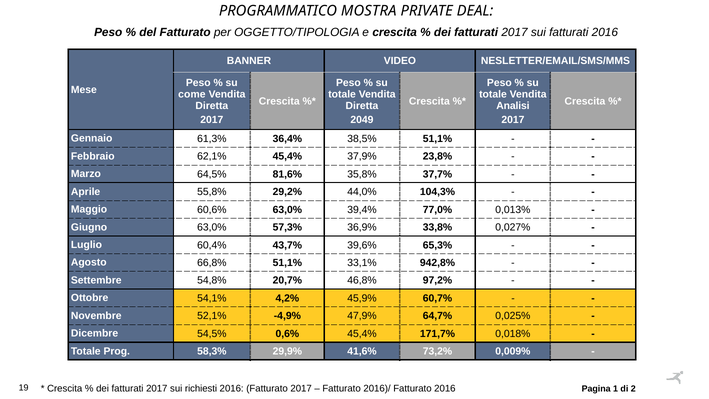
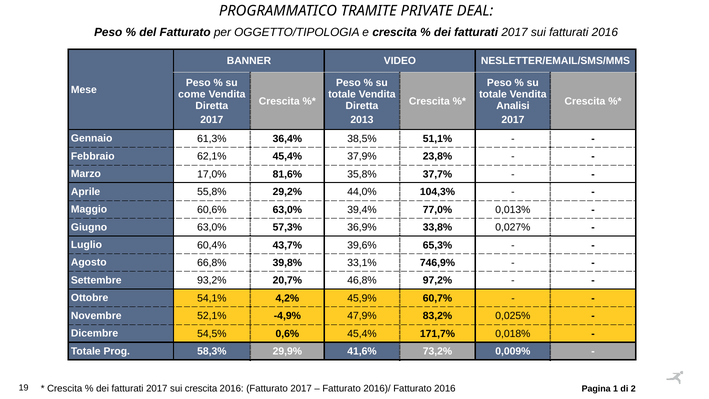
MOSTRA: MOSTRA -> TRAMITE (369, 11)
2049: 2049 -> 2013 (362, 120)
64,5%: 64,5% -> 17,0% (212, 174)
66,8% 51,1%: 51,1% -> 39,8% (287, 263)
942,8%: 942,8% -> 746,9% (437, 263)
54,8%: 54,8% -> 93,2% (212, 280)
64,7%: 64,7% -> 83,2% (437, 316)
sui richiesti: richiesti -> crescita (201, 388)
